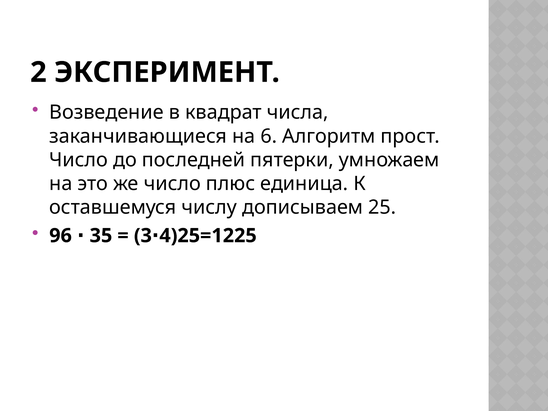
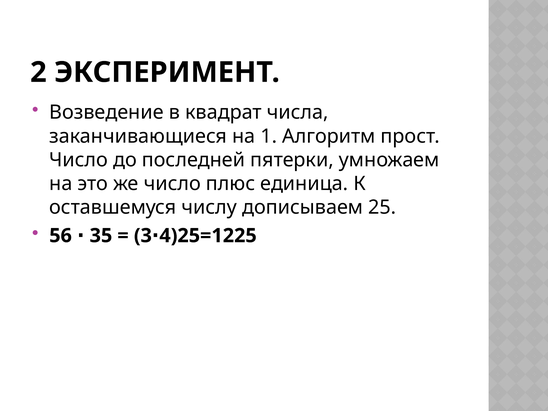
6: 6 -> 1 (269, 136)
96: 96 -> 56 (61, 236)
